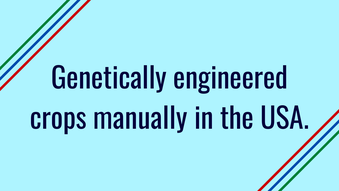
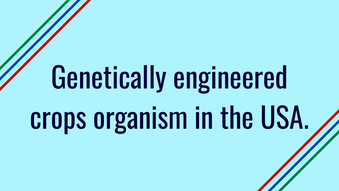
manually: manually -> organism (140, 119)
